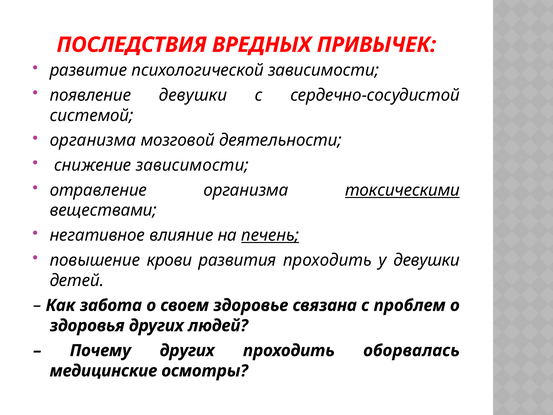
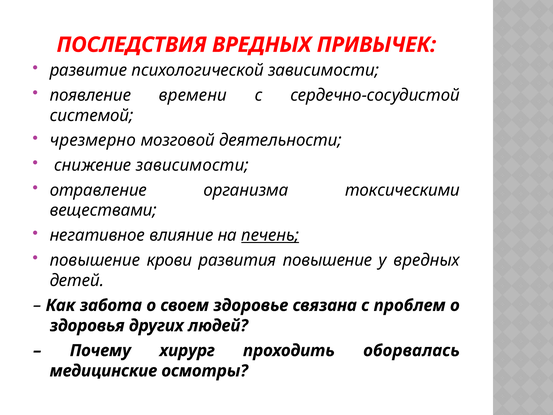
появление девушки: девушки -> времени (193, 95)
организма: организма -> чрезмерно (93, 140)
токсическими underline: present -> none (402, 190)
развития проходить: проходить -> повышение (328, 260)
у девушки: девушки -> вредных (427, 260)
Почему других: других -> хирург (187, 350)
